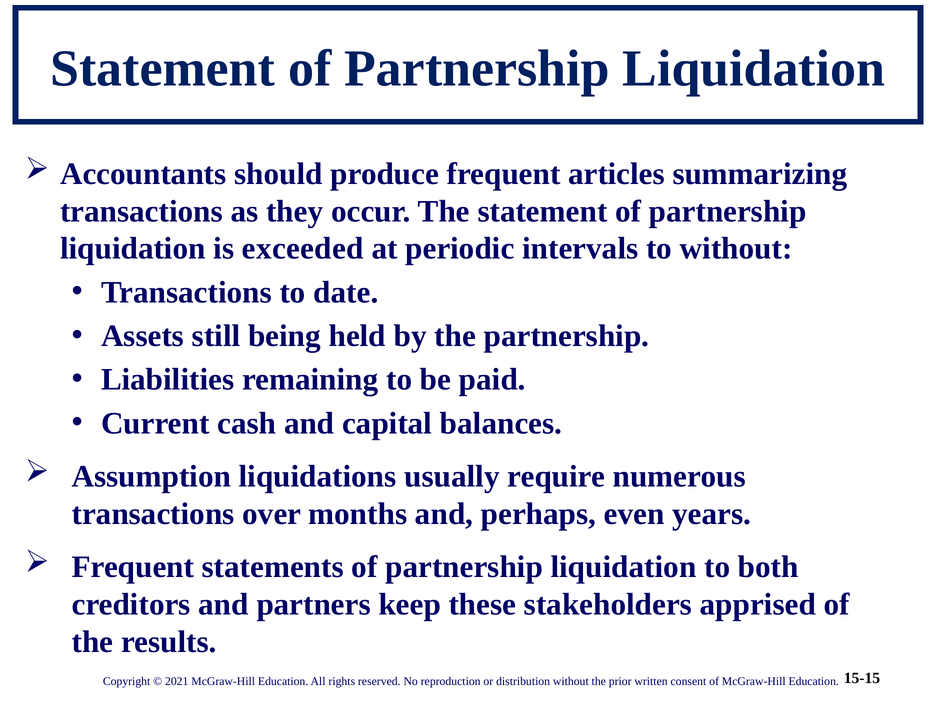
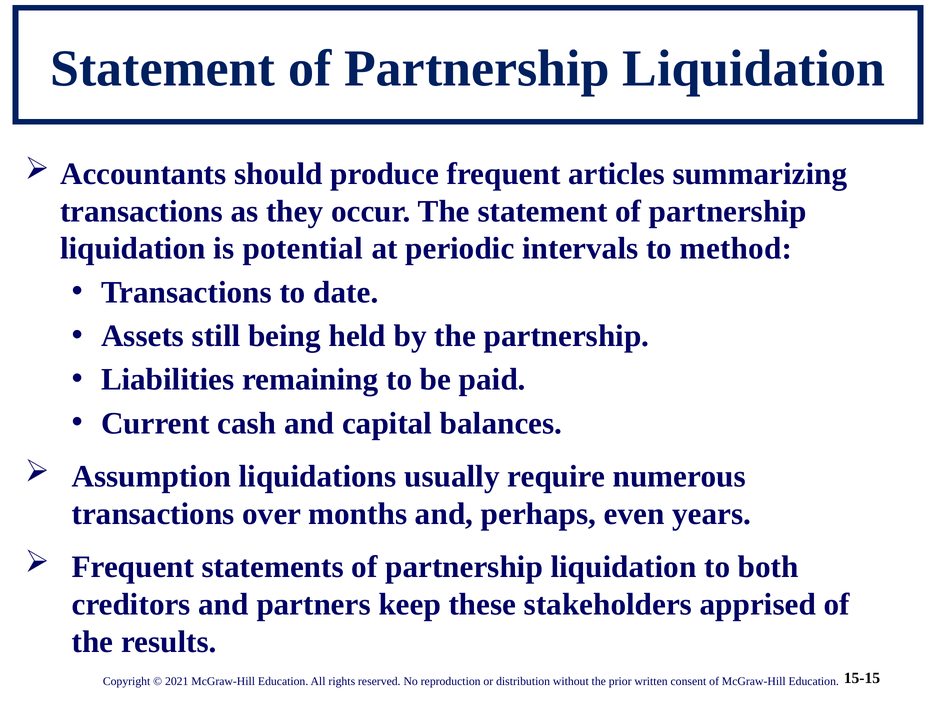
exceeded: exceeded -> potential (303, 249)
to without: without -> method (736, 249)
